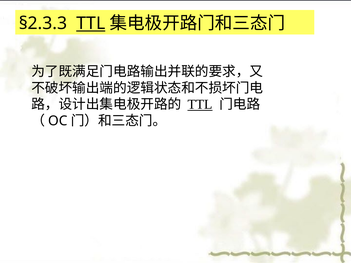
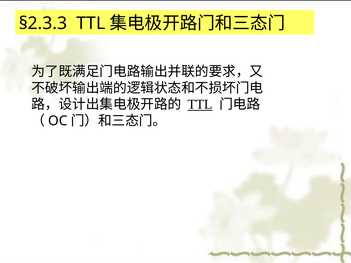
TTL underline: present -> none (91, 23)
